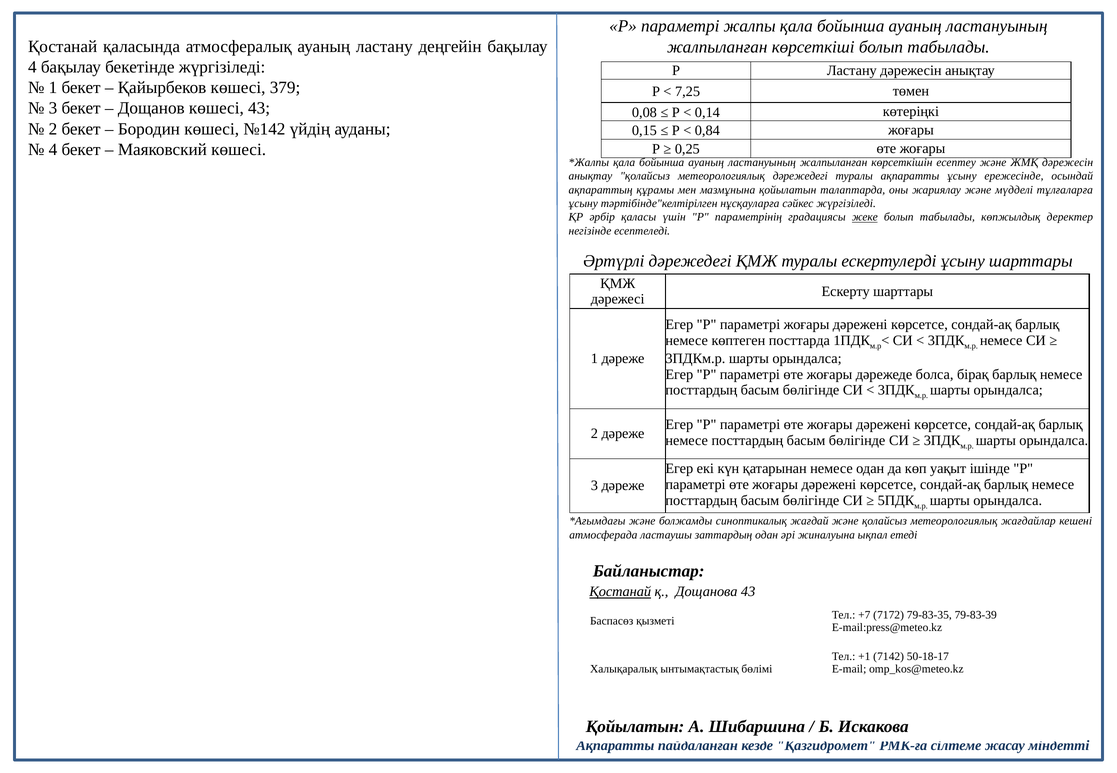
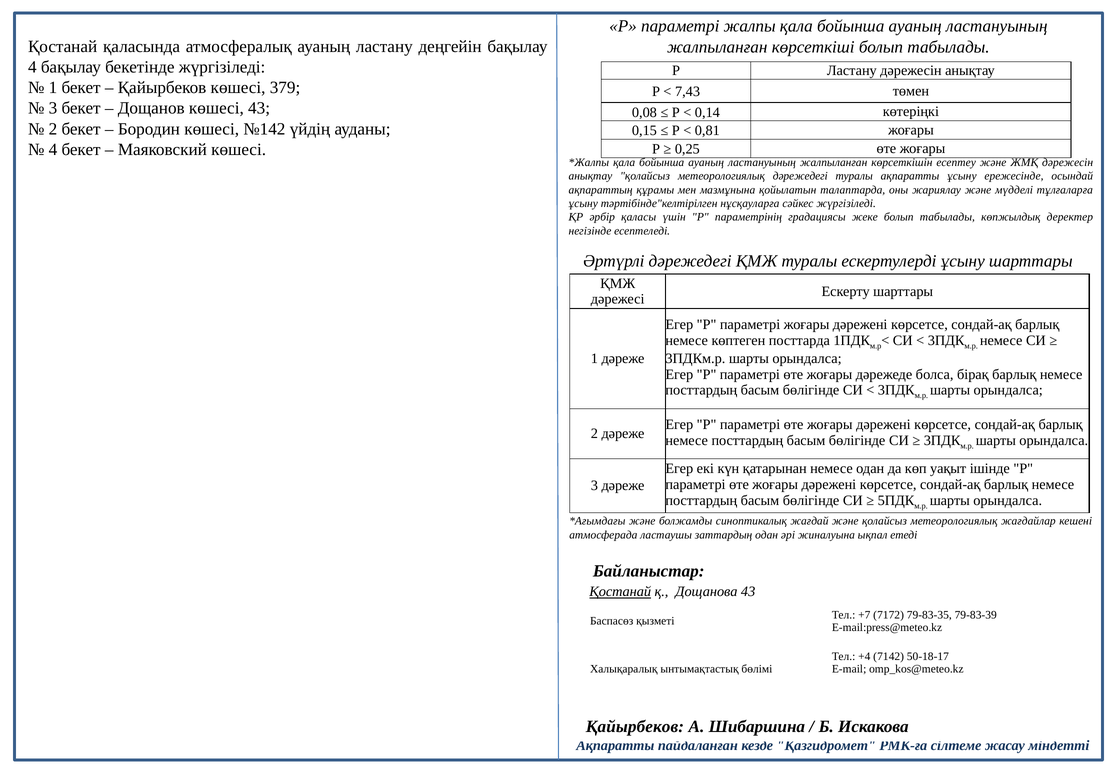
7,25: 7,25 -> 7,43 (688, 91)
0,84: 0,84 -> 0,81 (707, 131)
жеке underline: present -> none (865, 217)
+1: +1 -> +4 (864, 657)
Қойылатын: Қойылатын -> Қайырбеков (635, 727)
